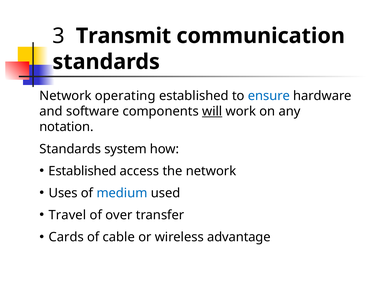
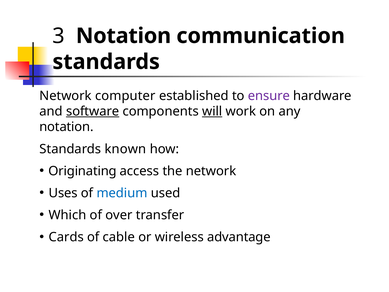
3 Transmit: Transmit -> Notation (124, 36)
operating: operating -> computer (125, 96)
ensure colour: blue -> purple (269, 96)
software underline: none -> present (93, 111)
system: system -> known (125, 149)
Established: Established -> Originating (83, 171)
Travel: Travel -> Which (68, 215)
